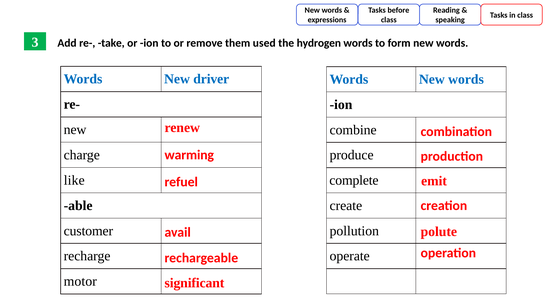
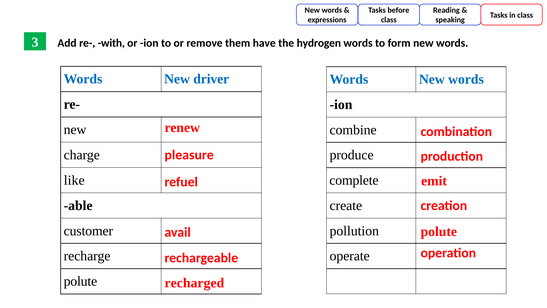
take: take -> with (111, 43)
used: used -> have (264, 43)
warming: warming -> pleasure (189, 155)
motor: motor -> polute (80, 281)
significant: significant -> recharged (194, 283)
